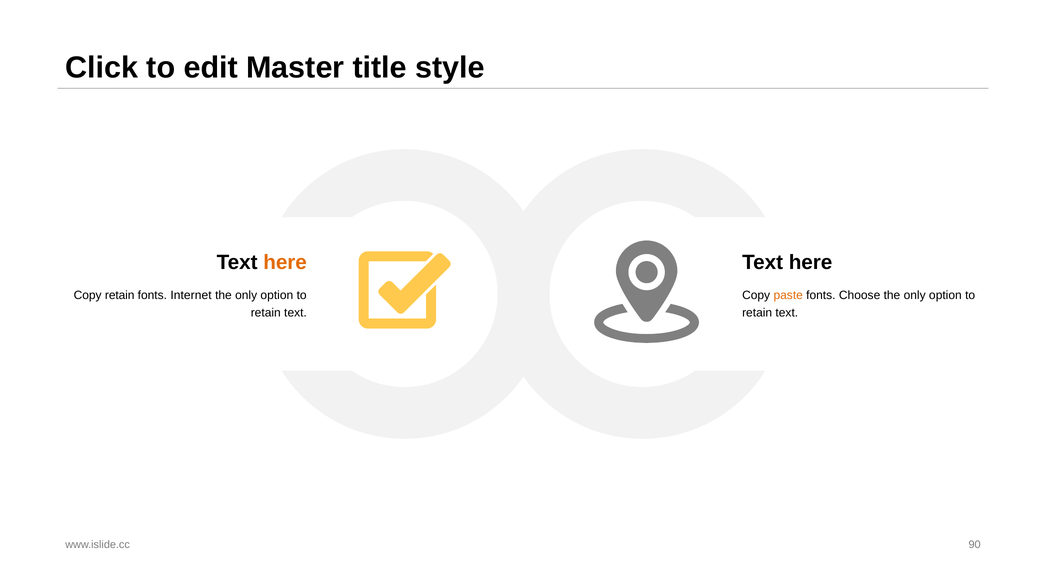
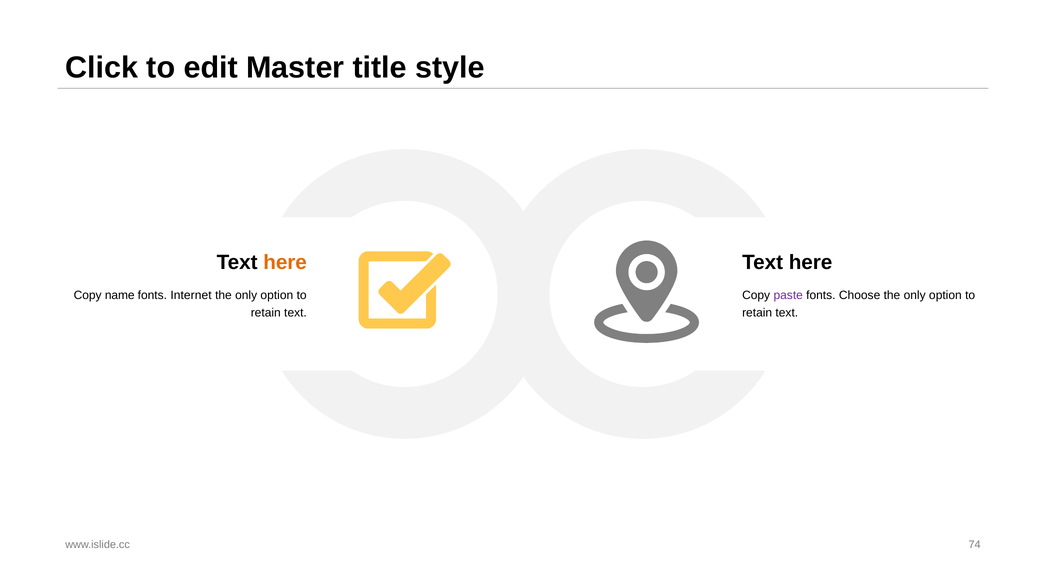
Copy retain: retain -> name (120, 296)
paste colour: orange -> purple (788, 296)
90: 90 -> 74 (975, 545)
